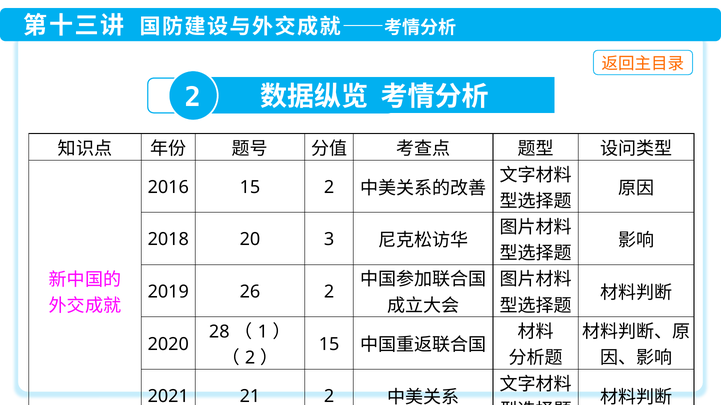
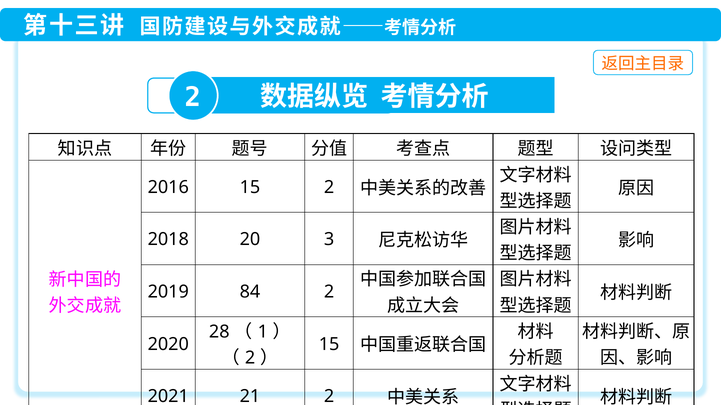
26: 26 -> 84 (250, 292)
